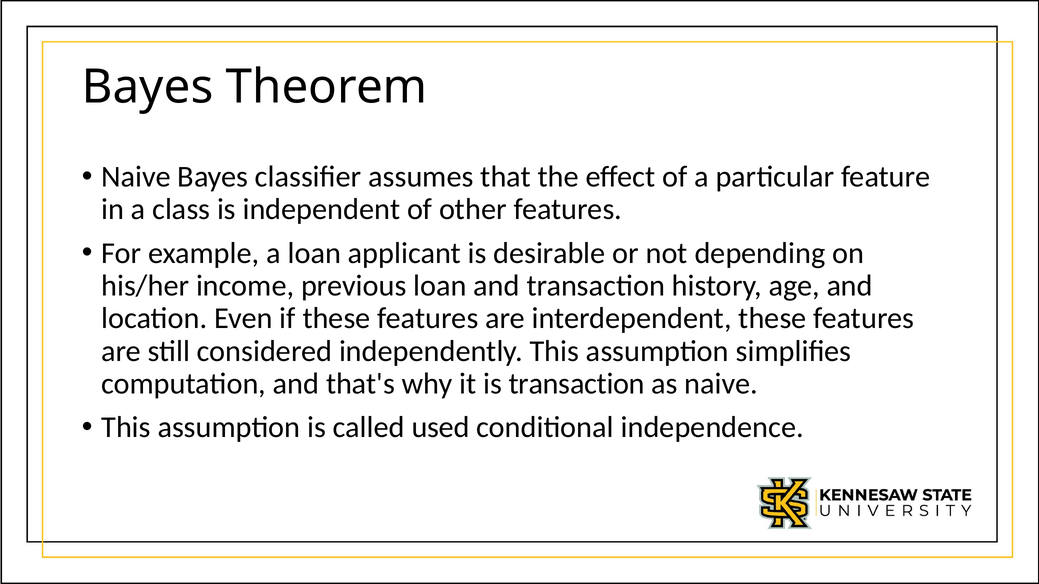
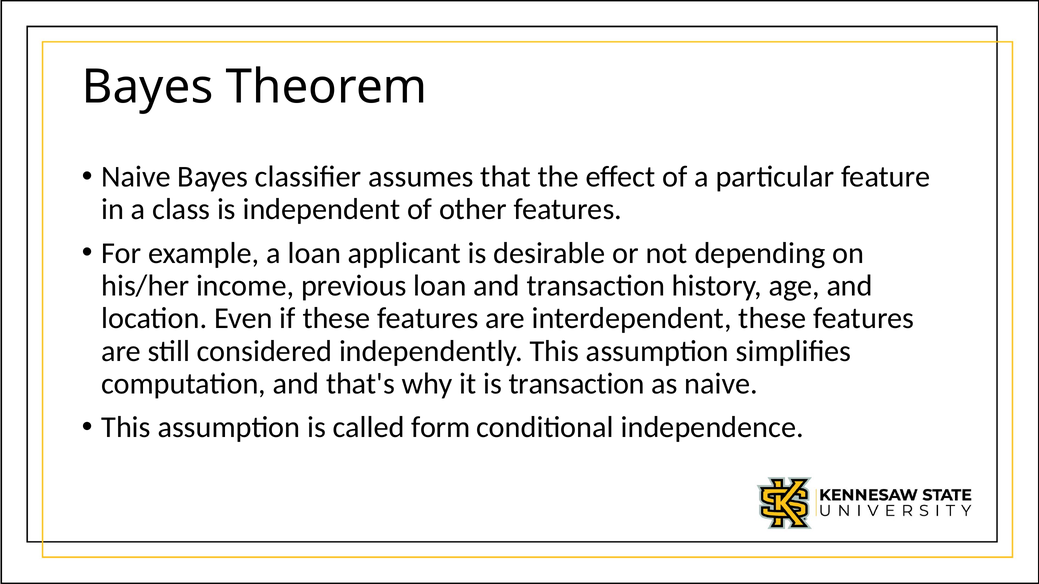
used: used -> form (441, 428)
